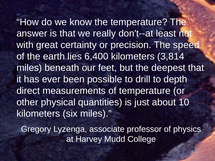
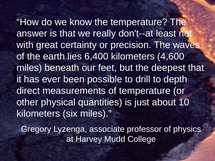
speed: speed -> waves (186, 45)
3,814: 3,814 -> 4,600 (171, 56)
